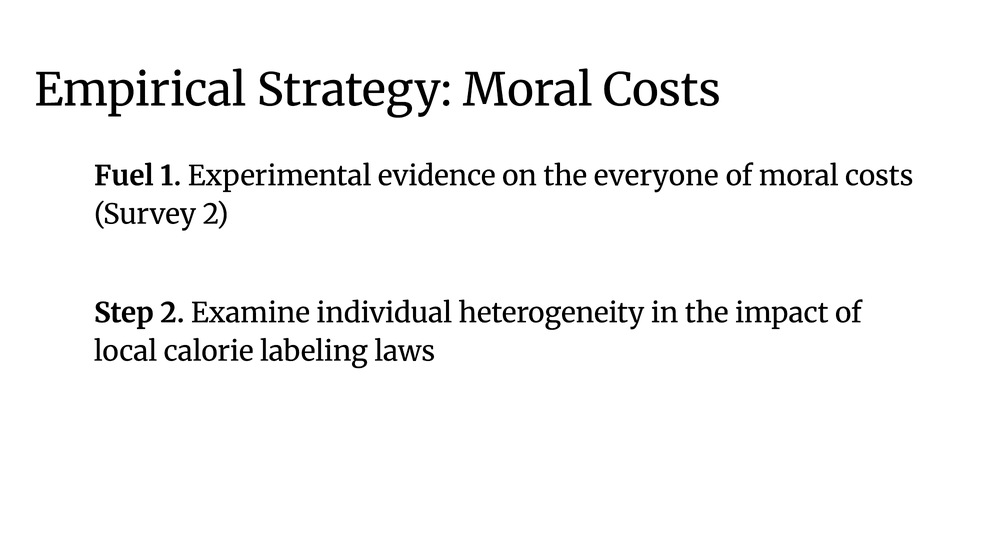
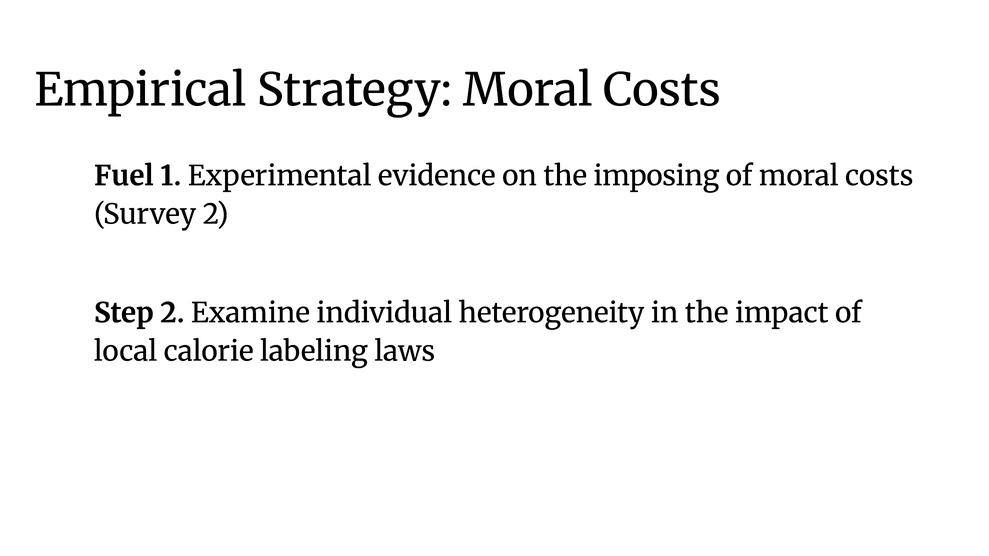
everyone: everyone -> imposing (656, 176)
